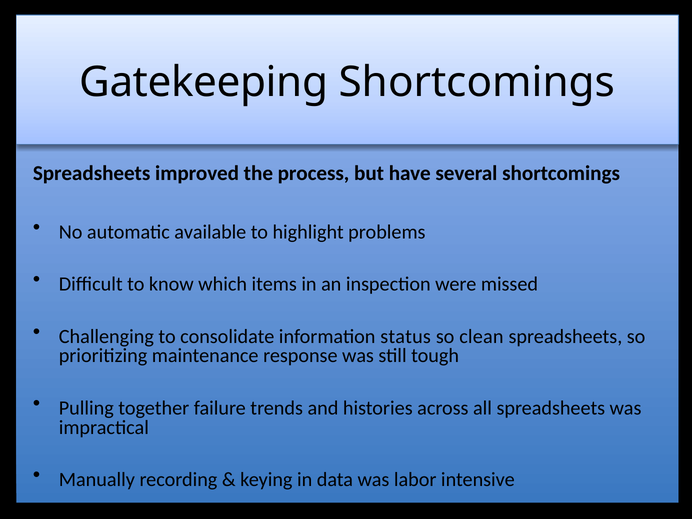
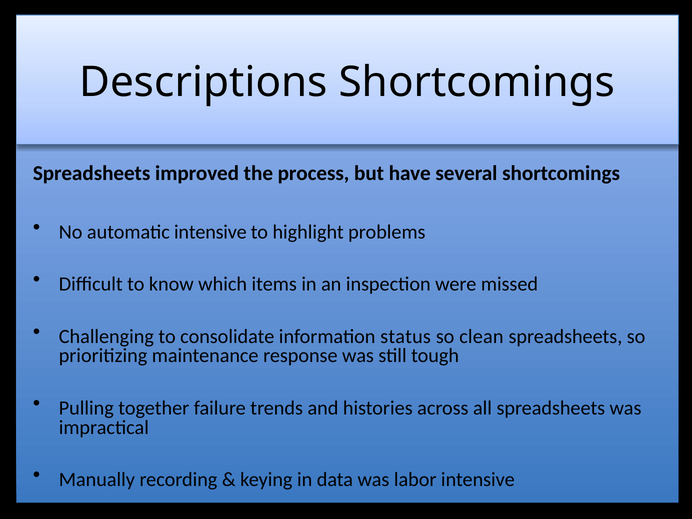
Gatekeeping: Gatekeeping -> Descriptions (203, 83)
automatic available: available -> intensive (210, 232)
